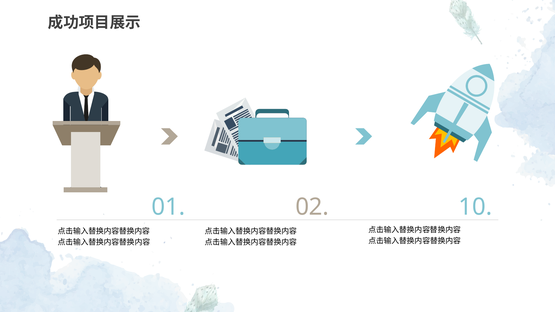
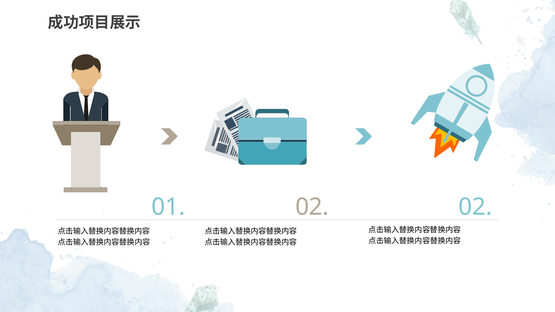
01 10: 10 -> 02 (475, 207)
